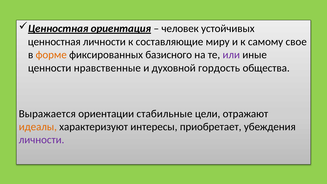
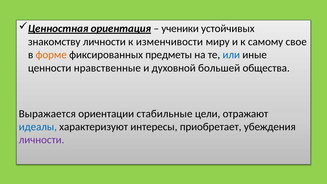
человек: человек -> ученики (180, 29)
ценностная: ценностная -> знакомству (54, 42)
составляющие: составляющие -> изменчивости (169, 42)
базисного: базисного -> предметы (169, 55)
или colour: purple -> blue (231, 55)
гордость: гордость -> большей (219, 68)
идеалы colour: orange -> blue (38, 127)
